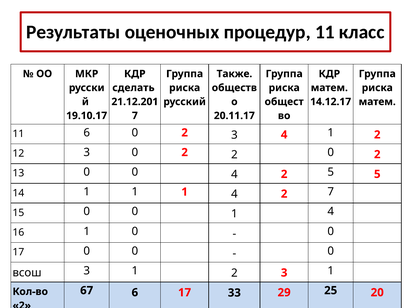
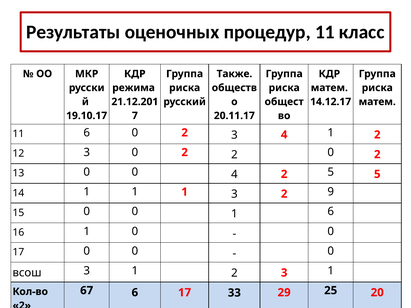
сделать: сделать -> режима (134, 88)
1 1 4: 4 -> 3 (234, 194)
2 7: 7 -> 9 (331, 192)
0 1 4: 4 -> 6 (331, 212)
